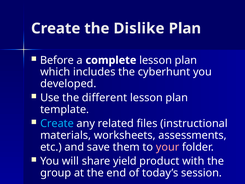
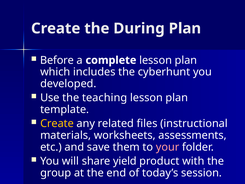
Dislike: Dislike -> During (139, 28)
different: different -> teaching (105, 98)
Create colour: light blue -> yellow (57, 123)
